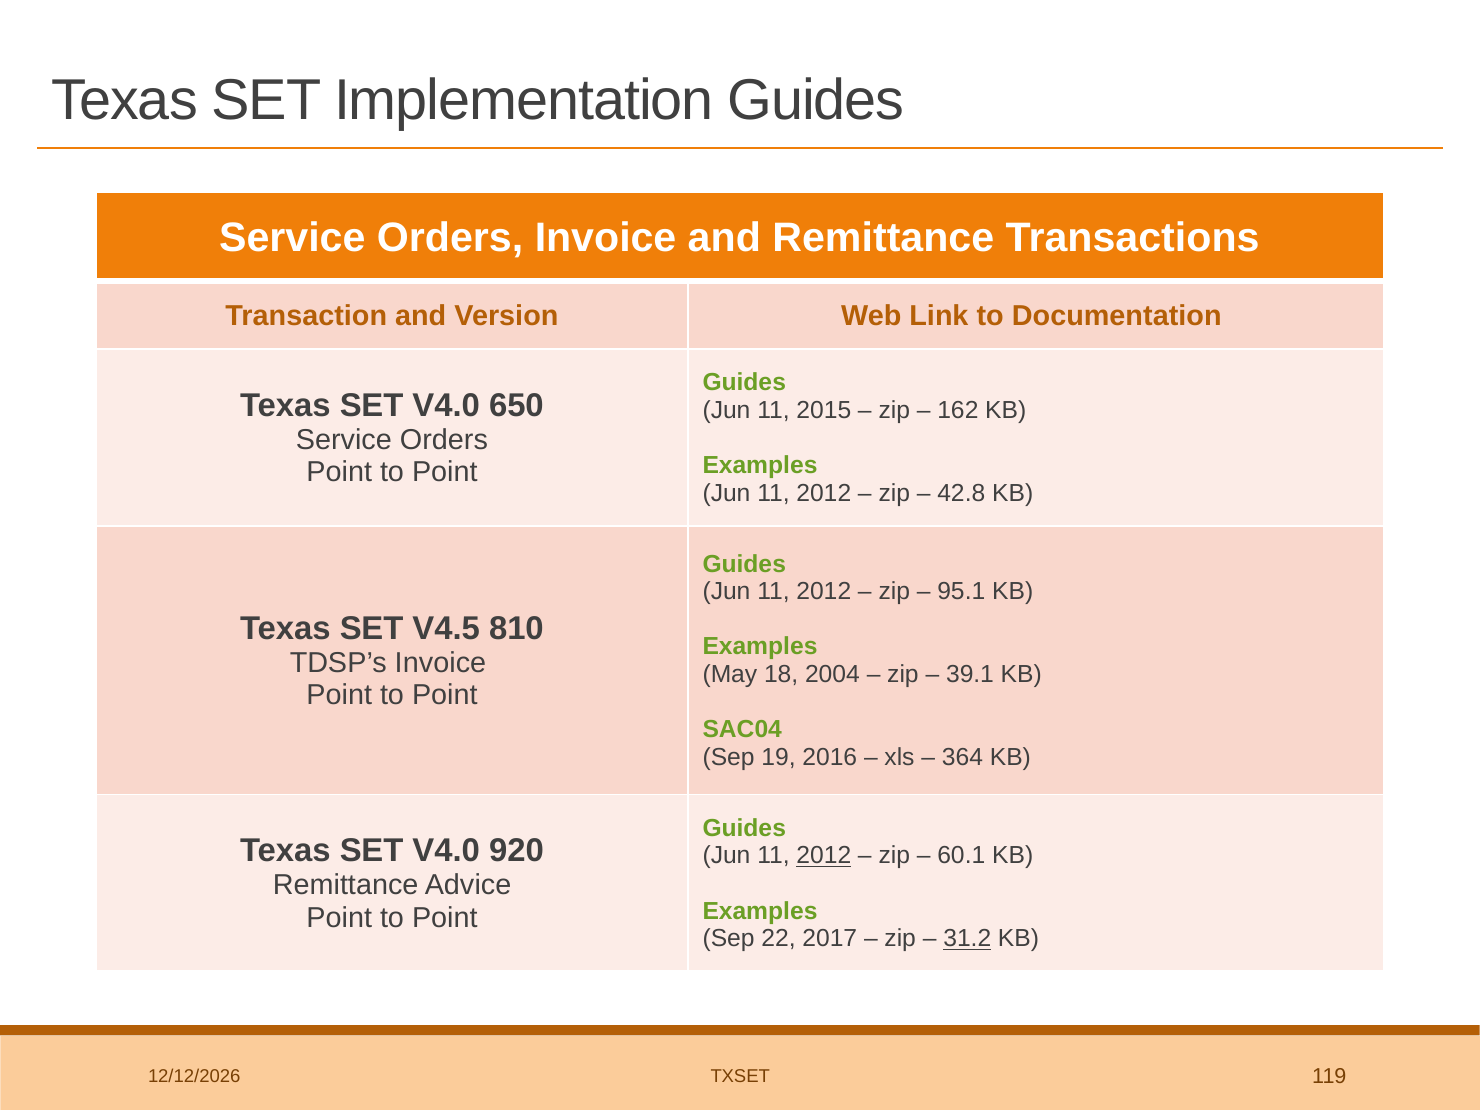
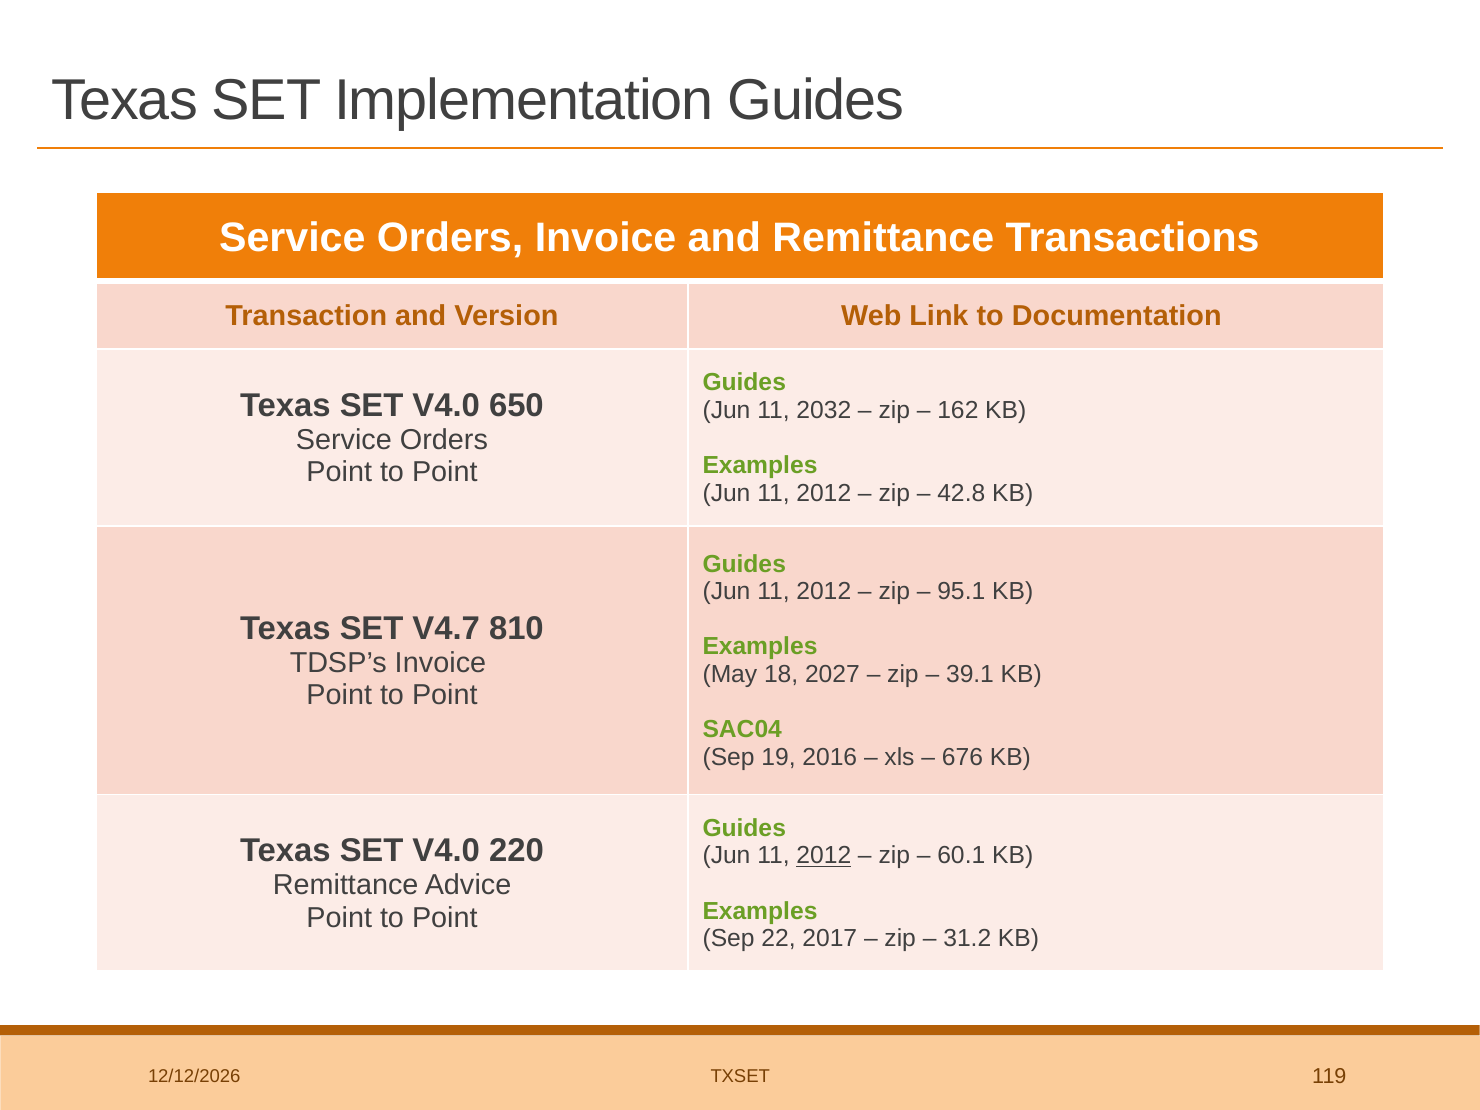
2015: 2015 -> 2032 (824, 410)
V4.5: V4.5 -> V4.7 (446, 628)
2004: 2004 -> 2027 (832, 674)
364: 364 -> 676 (962, 757)
920: 920 -> 220 (516, 851)
31.2 underline: present -> none (967, 939)
